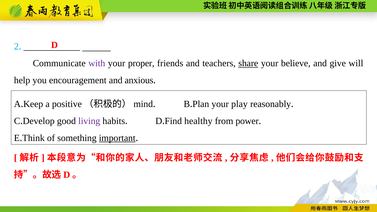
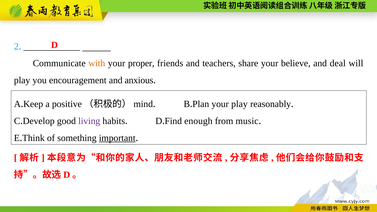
with colour: purple -> orange (97, 63)
share underline: present -> none (248, 63)
give: give -> deal (338, 63)
help: help -> play (22, 80)
healthy: healthy -> enough (198, 121)
power: power -> music (247, 121)
